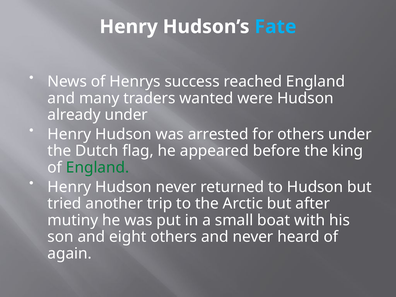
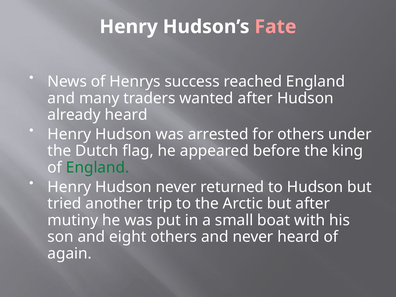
Fate colour: light blue -> pink (275, 27)
wanted were: were -> after (255, 98)
already under: under -> heard (126, 115)
